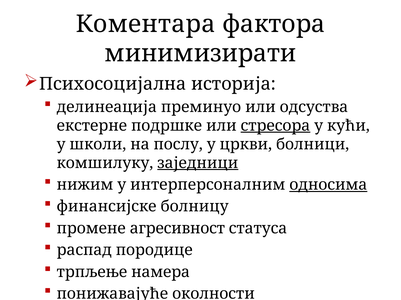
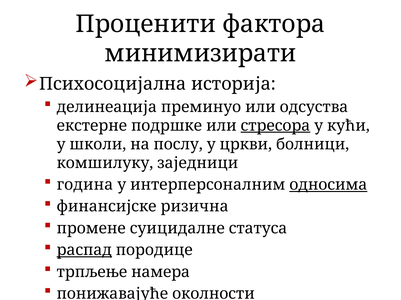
Коментара: Коментара -> Проценити (146, 24)
заједници underline: present -> none (198, 163)
нижим: нижим -> година (85, 185)
болницу: болницу -> ризична (195, 207)
агресивност: агресивност -> суицидалне (177, 229)
распад underline: none -> present (84, 251)
